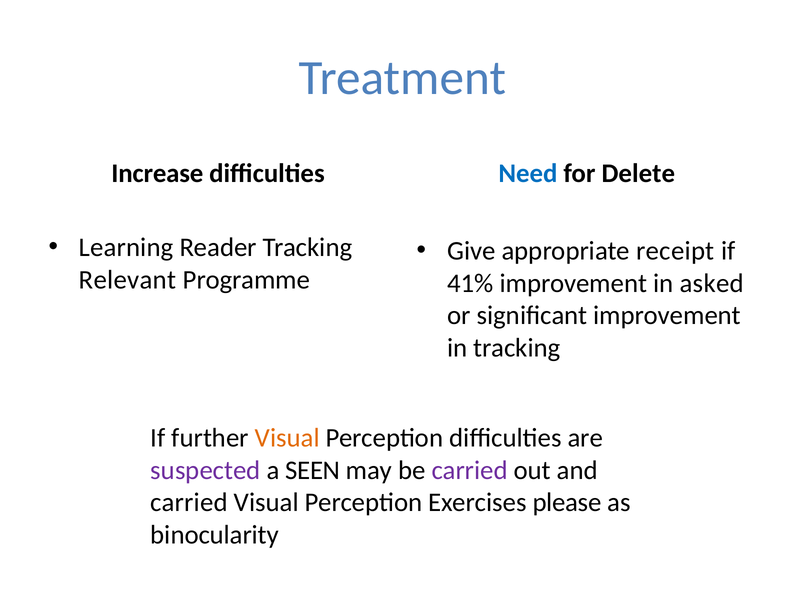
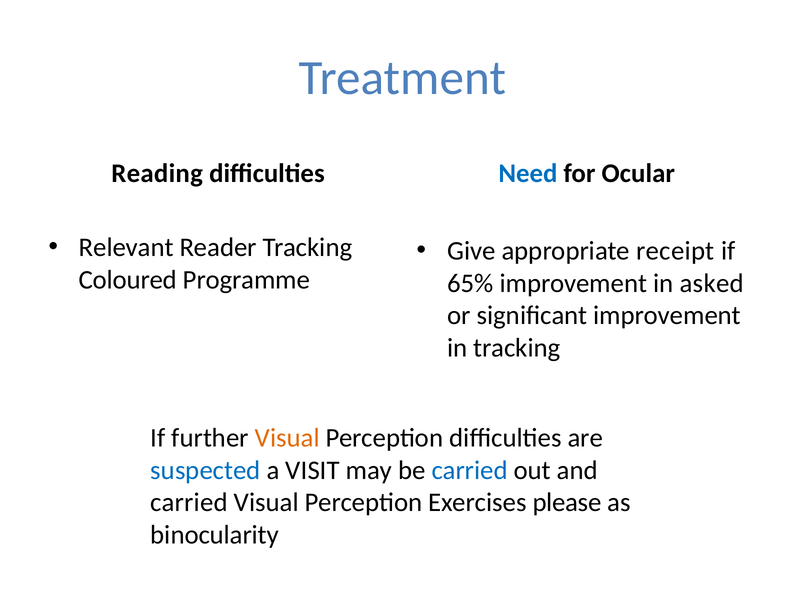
Increase: Increase -> Reading (157, 173)
Delete: Delete -> Ocular (638, 173)
Learning: Learning -> Relevant (126, 247)
Relevant: Relevant -> Coloured (128, 280)
41%: 41% -> 65% (470, 283)
suspected colour: purple -> blue (205, 470)
SEEN: SEEN -> VISIT (313, 470)
carried colour: purple -> blue (470, 470)
